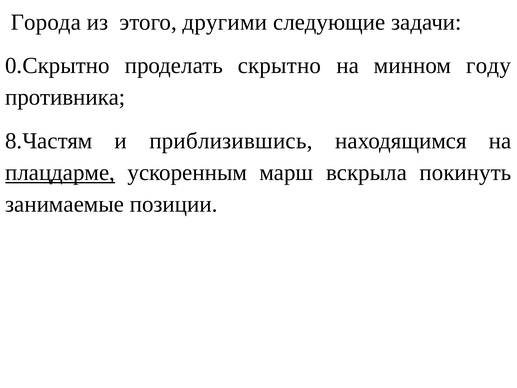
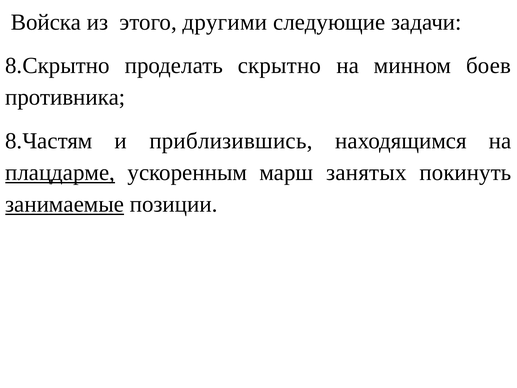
Города: Города -> Войска (46, 22)
0.Скрытно: 0.Скрытно -> 8.Скрытно (57, 66)
году: году -> боев (489, 66)
вскрыла: вскрыла -> занятых (366, 173)
занимаемые underline: none -> present (65, 204)
